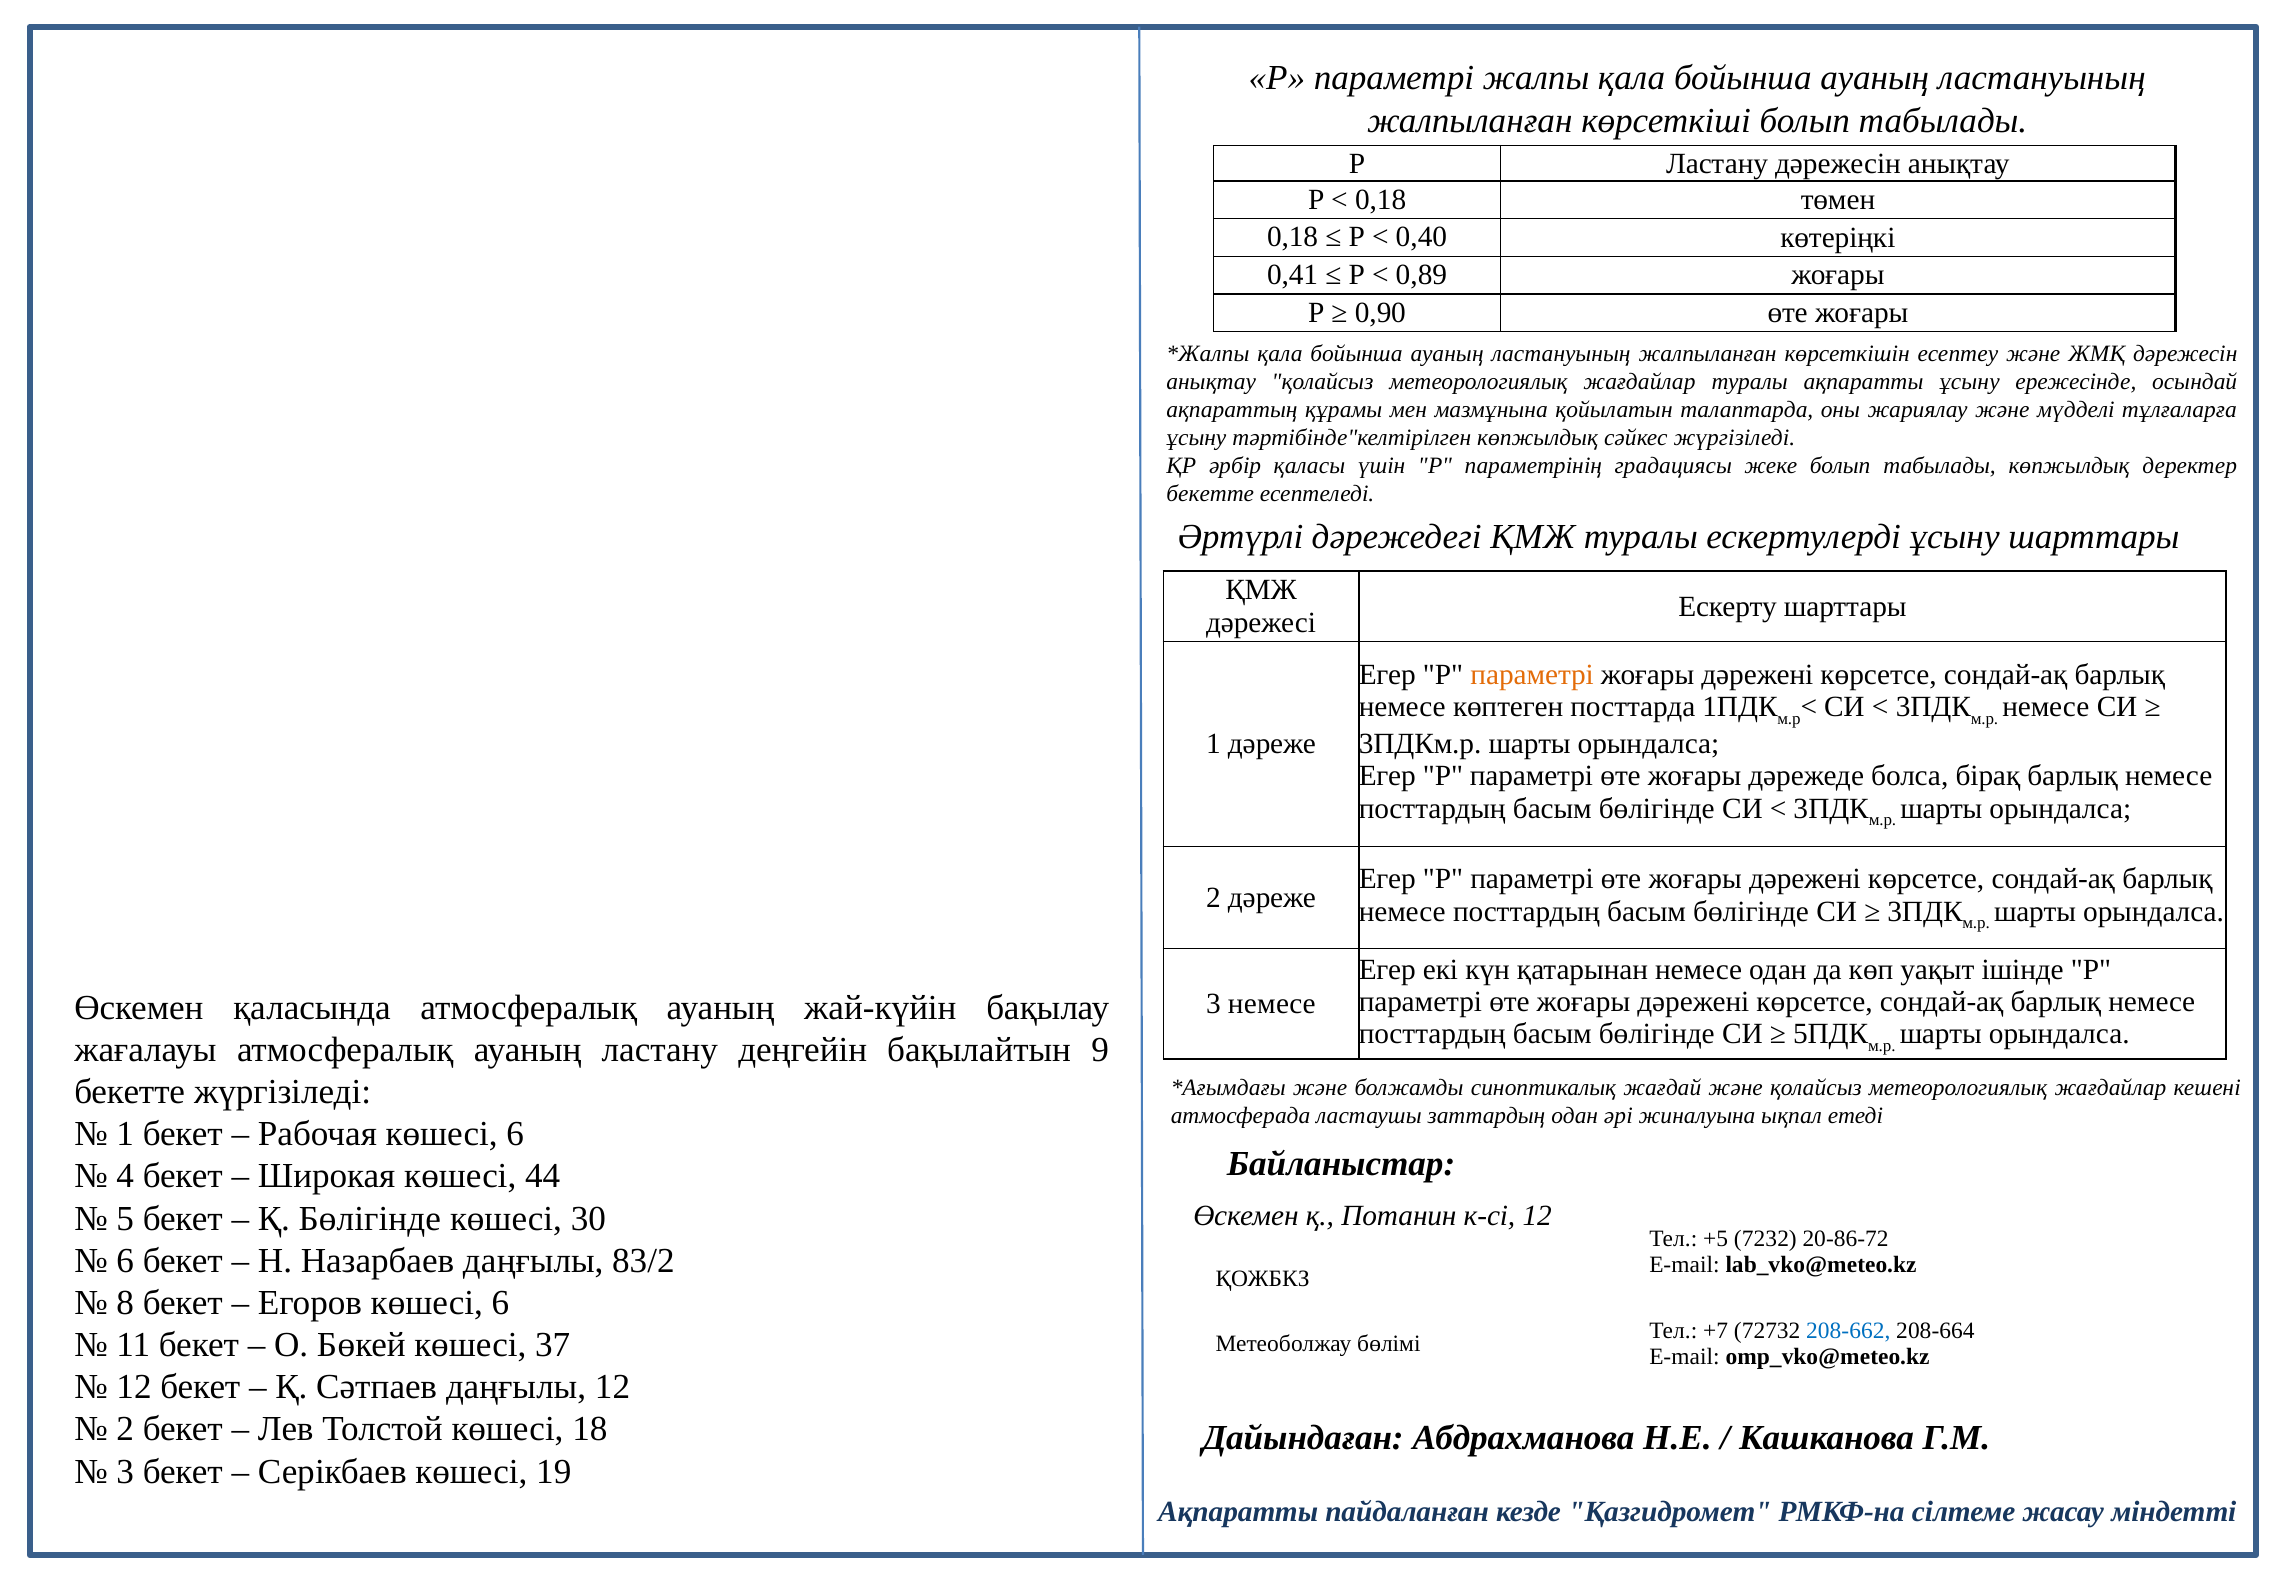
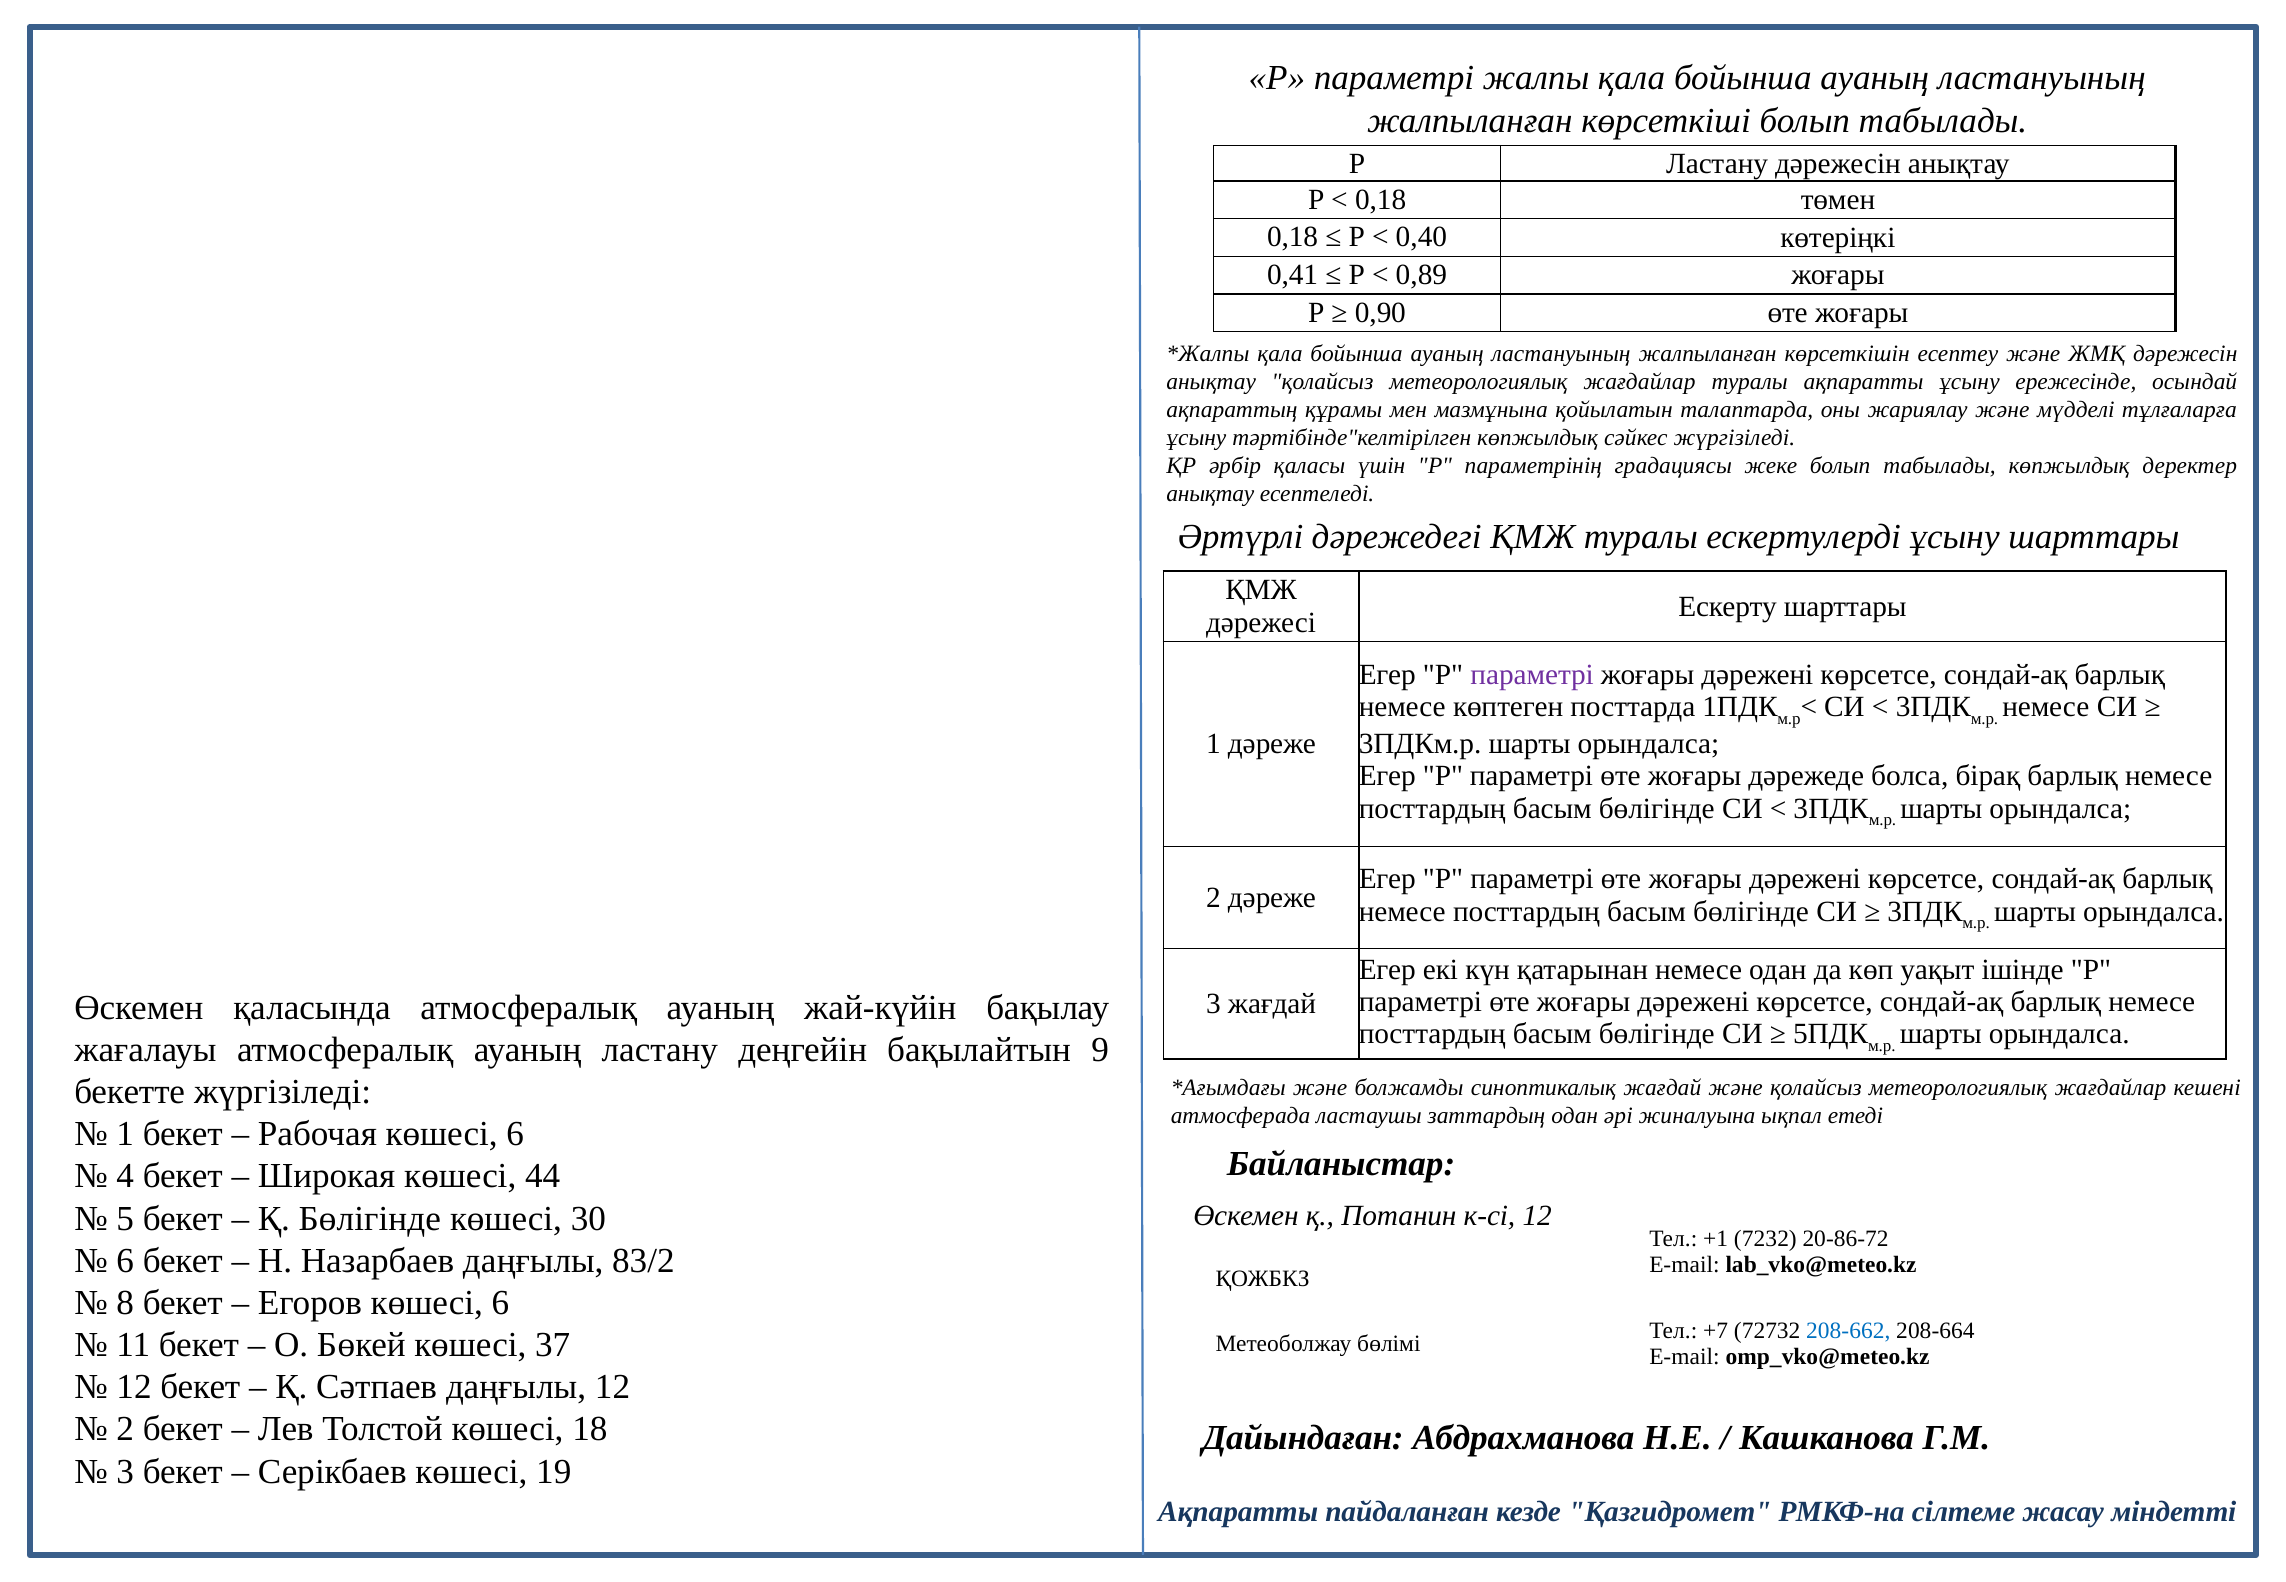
бекетте: бекетте -> анықтау (1210, 494)
параметрі colour: orange -> purple (1532, 675)
3 немесе: немесе -> жағдай (1272, 1004)
+5: +5 -> +1 (1715, 1240)
